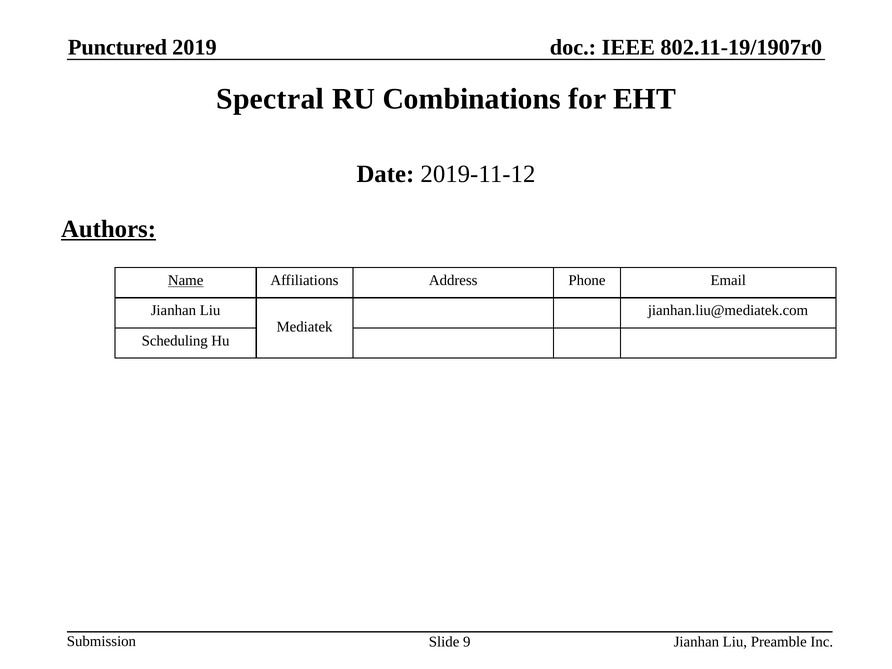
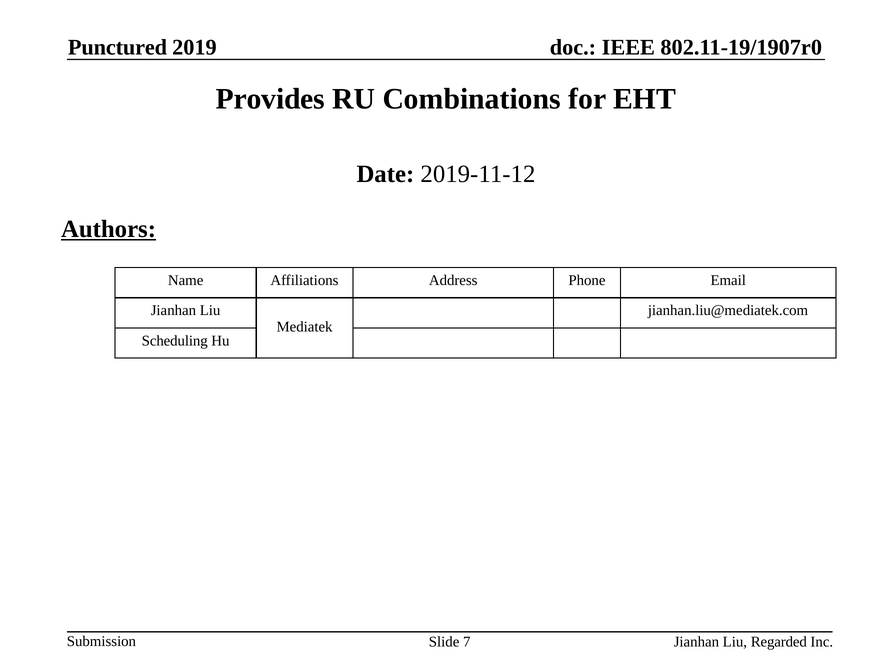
Spectral: Spectral -> Provides (270, 99)
Name underline: present -> none (186, 280)
9: 9 -> 7 (467, 642)
Preamble: Preamble -> Regarded (779, 642)
